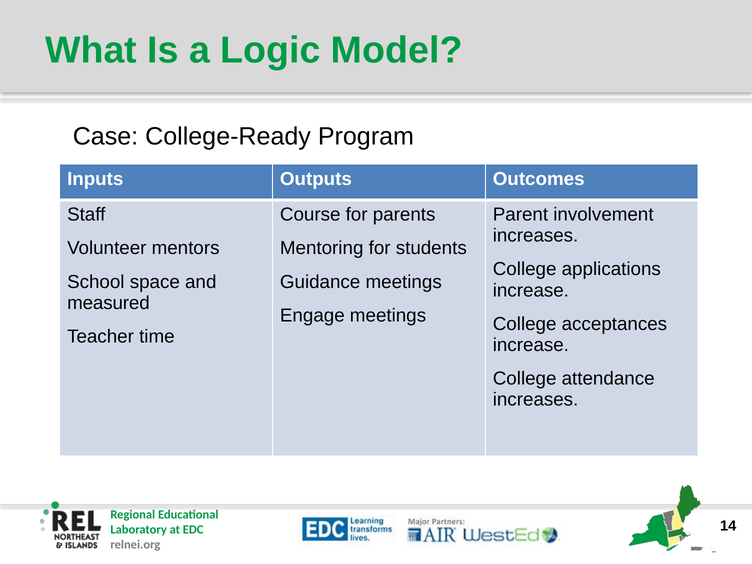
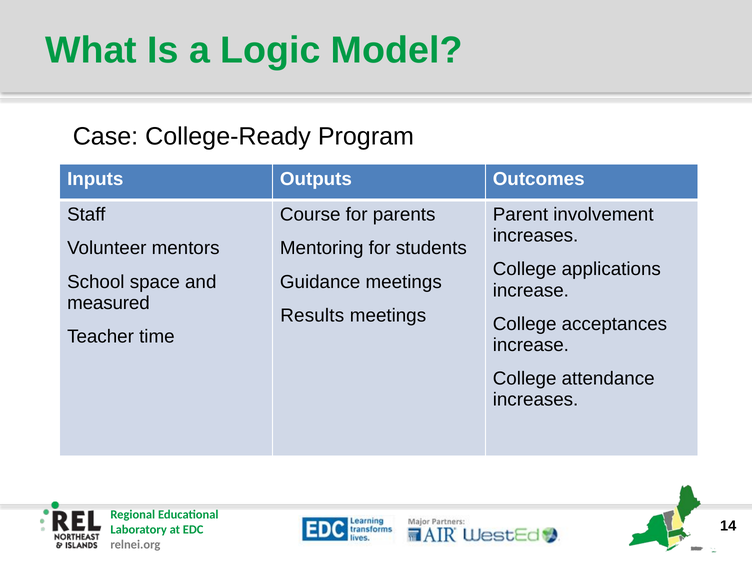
Engage: Engage -> Results (312, 315)
